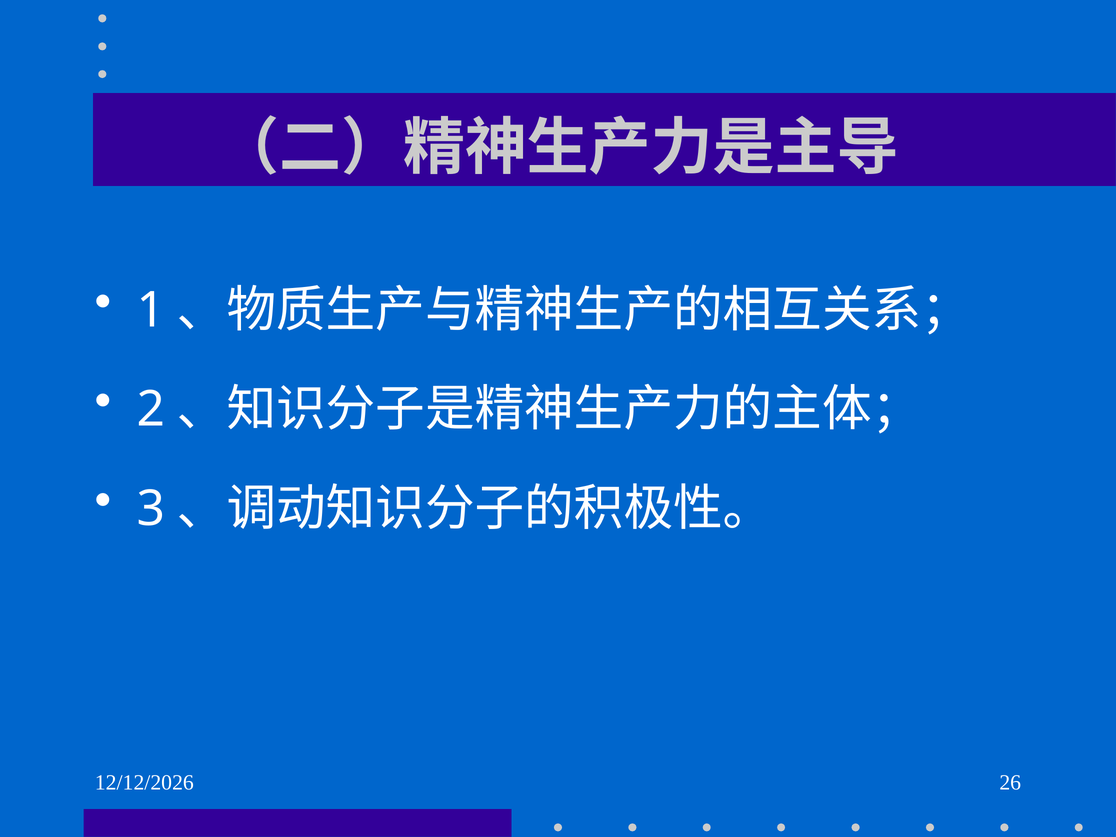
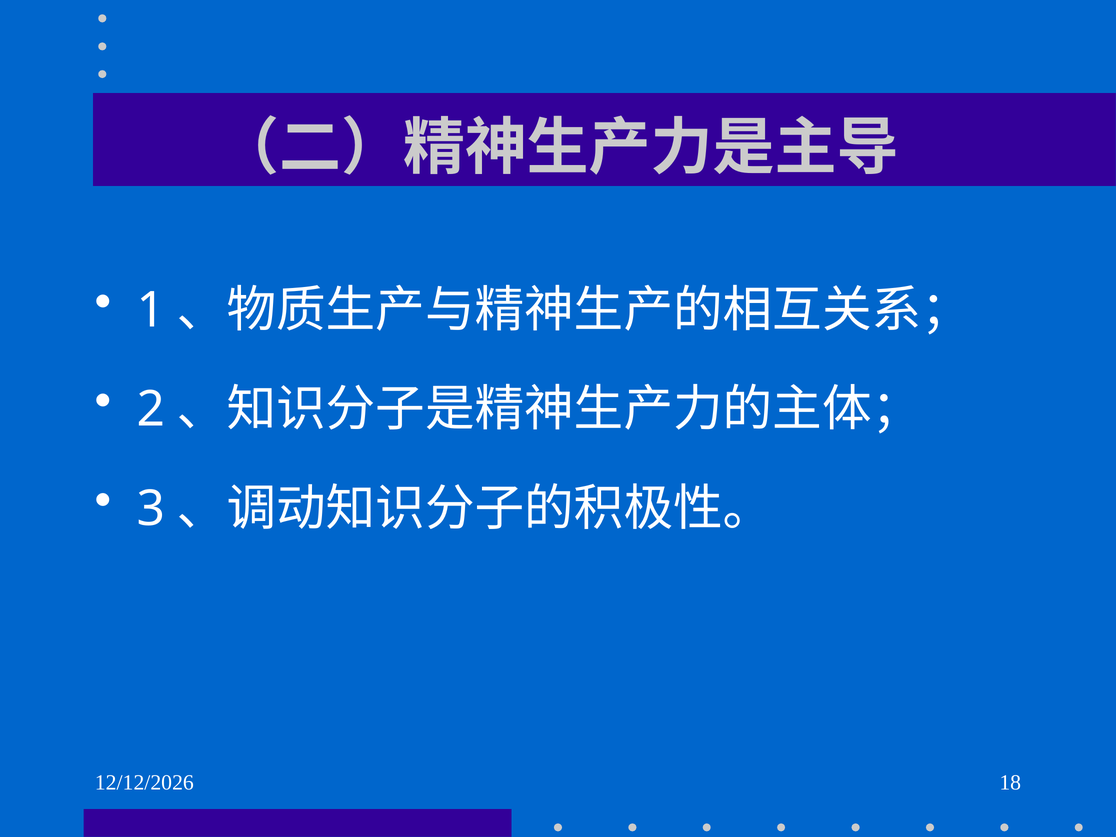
26: 26 -> 18 (1010, 783)
